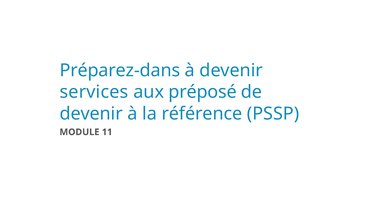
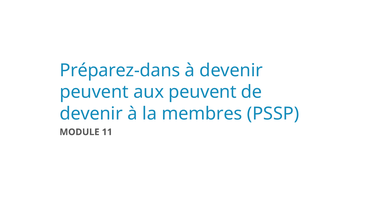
services: services -> peuvent (94, 92)
aux préposé: préposé -> peuvent (203, 92)
référence: référence -> membres (202, 114)
